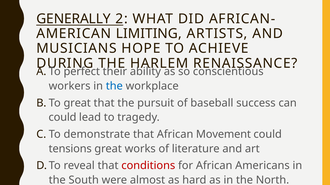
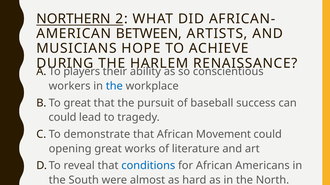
GENERALLY: GENERALLY -> NORTHERN (73, 19)
LIMITING: LIMITING -> BETWEEN (149, 34)
perfect: perfect -> players (82, 72)
tensions: tensions -> opening (70, 149)
conditions colour: red -> blue (148, 166)
